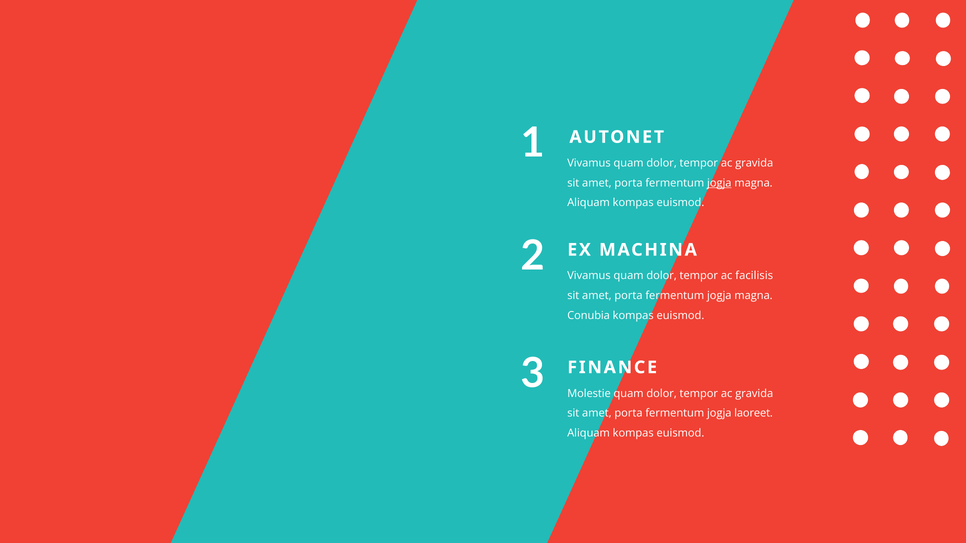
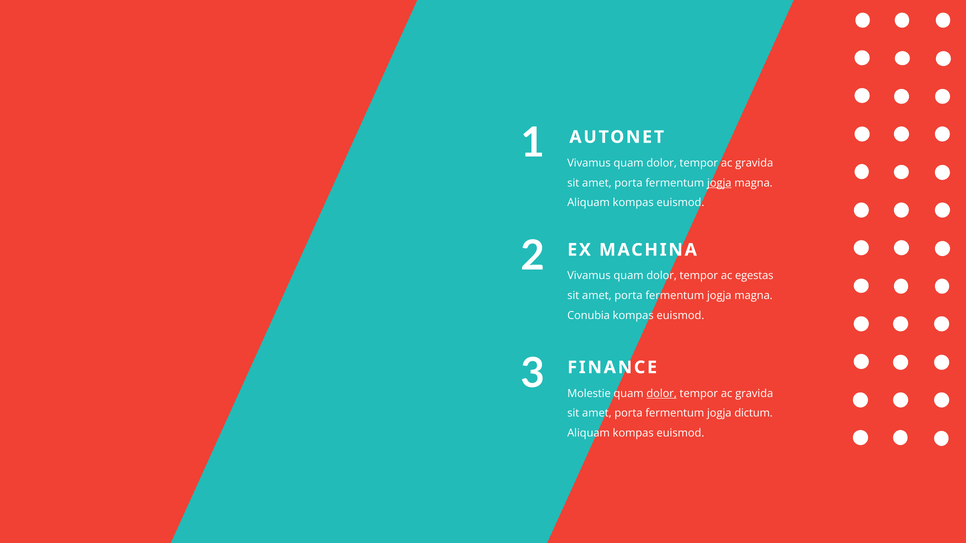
facilisis: facilisis -> egestas (754, 276)
dolor underline: none -> present (662, 394)
laoreet: laoreet -> dictum (754, 414)
